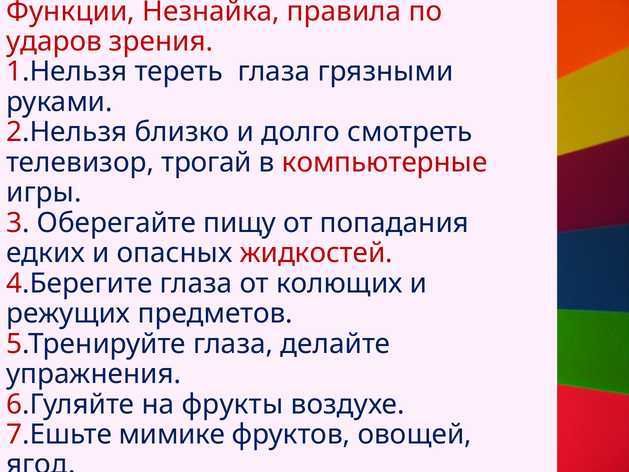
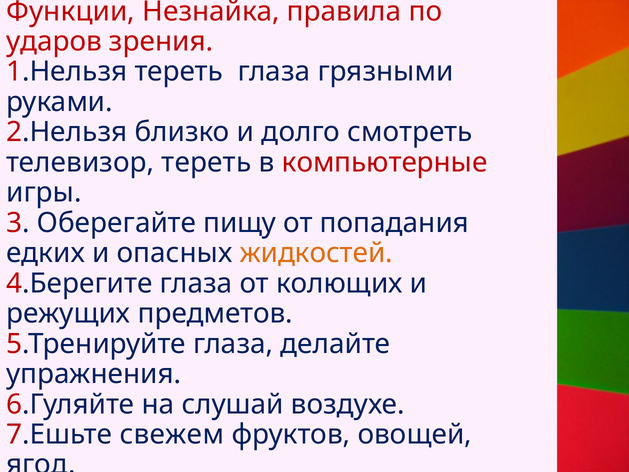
телевизор трогай: трогай -> тереть (206, 162)
жидкостей colour: red -> orange (316, 253)
фрукты: фрукты -> слушай (233, 404)
мимике: мимике -> свежем (172, 434)
